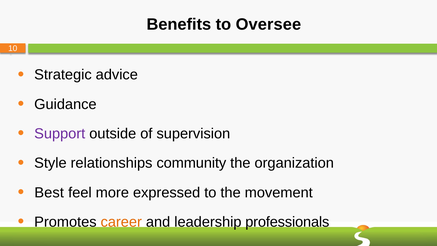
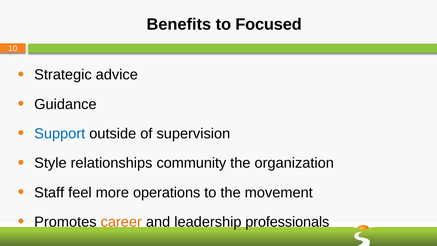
Oversee: Oversee -> Focused (269, 24)
Support colour: purple -> blue (60, 134)
Best: Best -> Staff (49, 192)
expressed: expressed -> operations (167, 192)
